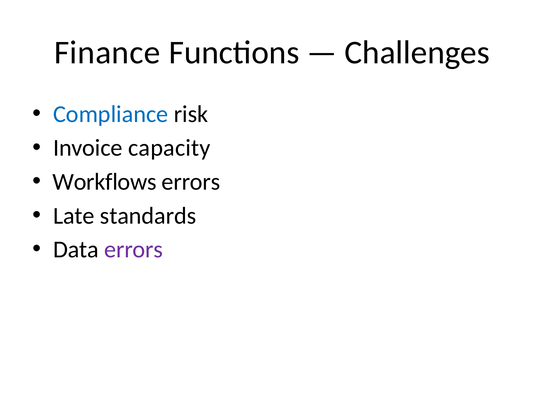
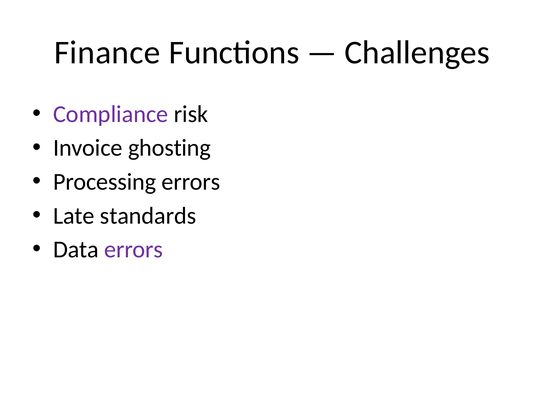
Compliance colour: blue -> purple (111, 114)
capacity: capacity -> ghosting (169, 148)
Workflows: Workflows -> Processing (105, 182)
